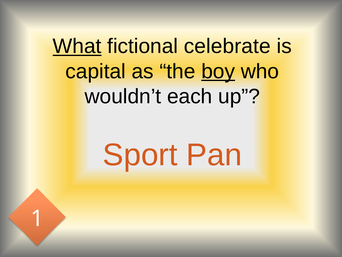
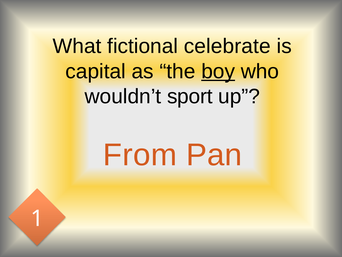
What underline: present -> none (77, 46)
each: each -> sport (190, 96)
Sport: Sport -> From (140, 155)
